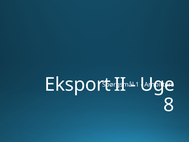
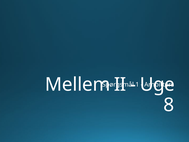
Eksport: Eksport -> Mellem (78, 84)
